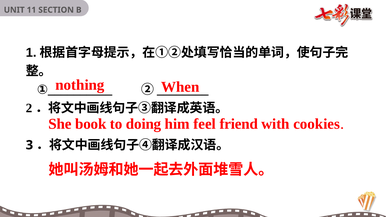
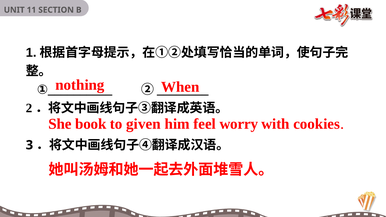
doing: doing -> given (143, 124)
friend: friend -> worry (239, 124)
